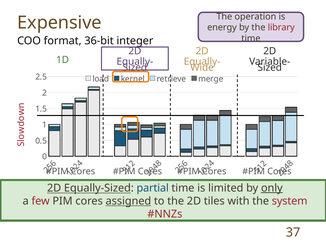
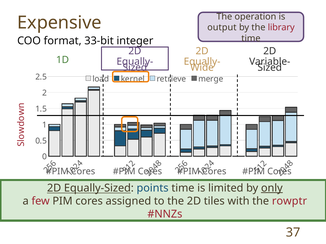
energy: energy -> output (222, 28)
36-bit: 36-bit -> 33-bit (99, 41)
partial: partial -> points (153, 188)
assigned underline: present -> none (128, 201)
system: system -> rowptr (290, 201)
